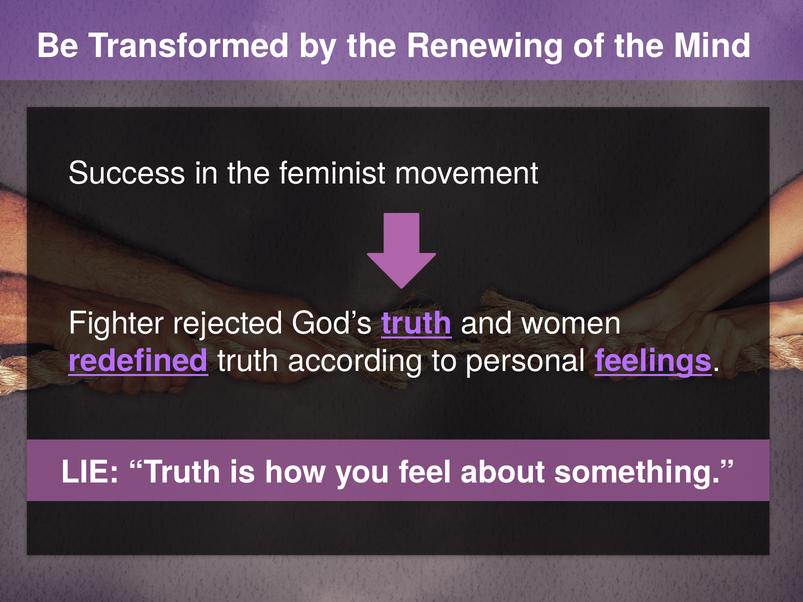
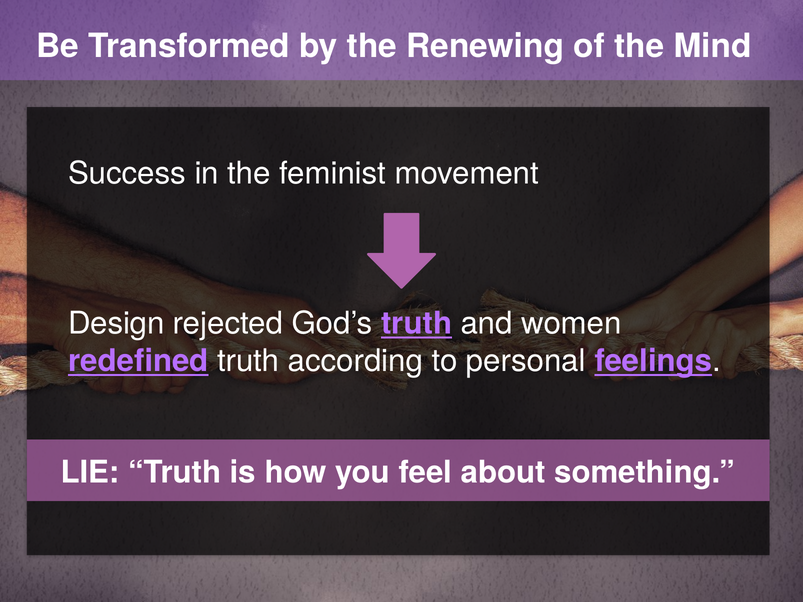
Fighter: Fighter -> Design (116, 323)
